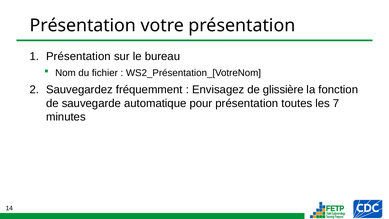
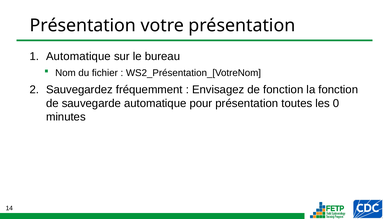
Présentation: Présentation -> Automatique (78, 56)
de glissière: glissière -> fonction (283, 90)
7: 7 -> 0 (336, 103)
